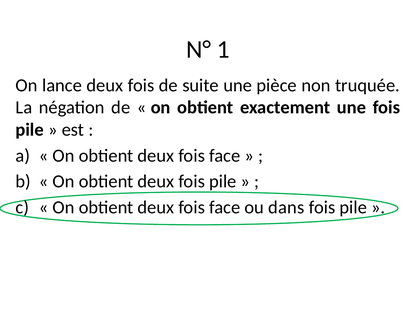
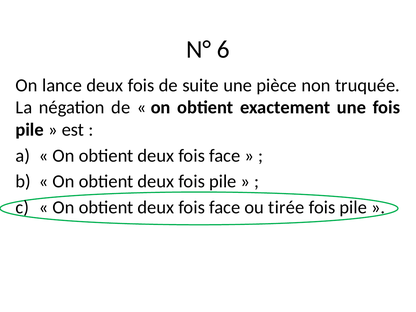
1: 1 -> 6 (223, 49)
dans: dans -> tirée (286, 207)
